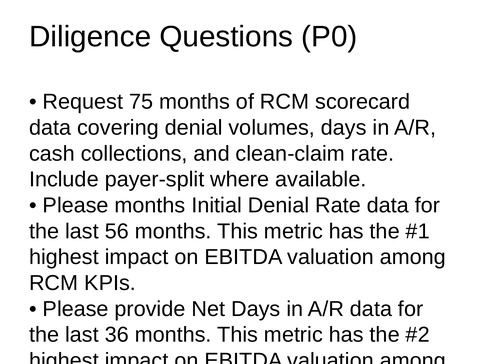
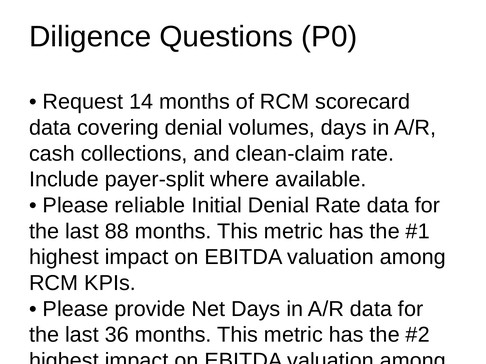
75: 75 -> 14 (141, 102)
Please months: months -> reliable (150, 206)
56: 56 -> 88 (117, 232)
